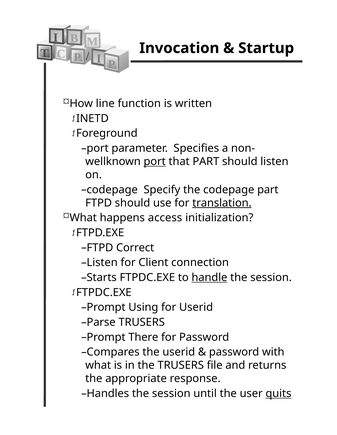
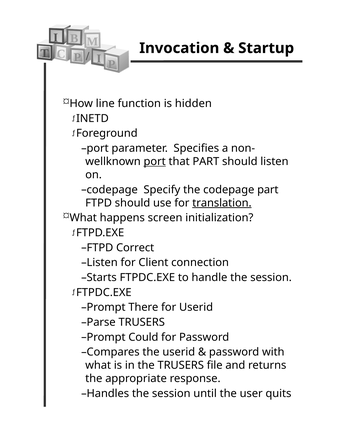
written: written -> hidden (193, 104)
access: access -> screen (165, 218)
handle underline: present -> none (209, 278)
Using: Using -> There (143, 308)
There: There -> Could (143, 338)
quits underline: present -> none (278, 394)
